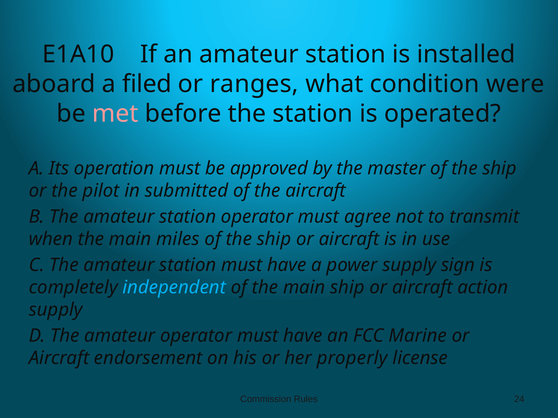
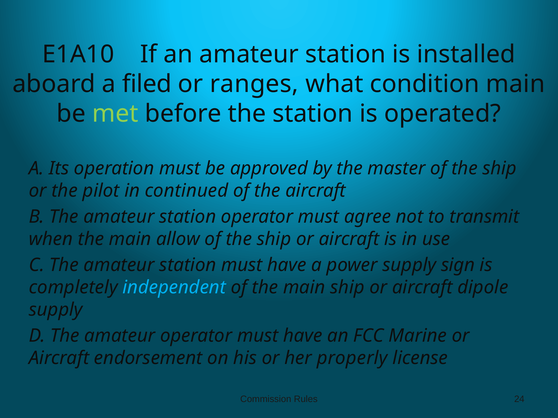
condition were: were -> main (515, 84)
met colour: pink -> light green (115, 114)
submitted: submitted -> continued (186, 191)
miles: miles -> allow (178, 239)
action: action -> dipole (483, 288)
